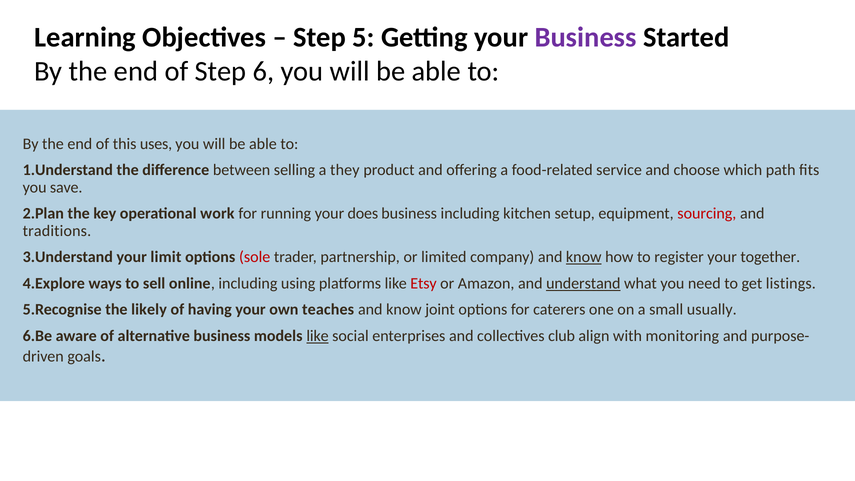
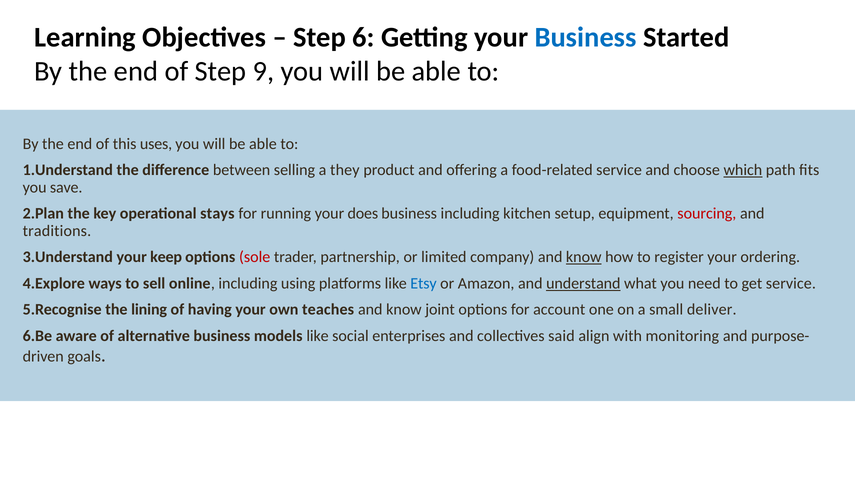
5: 5 -> 6 (363, 37)
Business colour: purple -> blue (586, 37)
6: 6 -> 9 (263, 72)
which underline: none -> present (743, 170)
work: work -> stays (217, 214)
limit: limit -> keep (166, 257)
together: together -> ordering (770, 257)
Etsy colour: red -> blue (424, 283)
get listings: listings -> service (791, 283)
likely: likely -> lining (149, 310)
caterers: caterers -> account (559, 310)
usually: usually -> deliver (712, 310)
like underline: present -> none (318, 336)
club: club -> said (561, 336)
